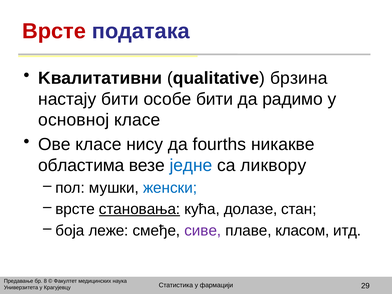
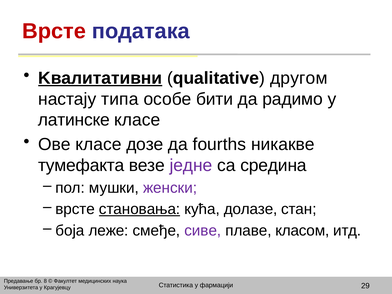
Kвалитативни underline: none -> present (100, 78)
брзина: брзина -> другом (299, 78)
настају бити: бити -> типа (120, 99)
основној: основној -> латинске (74, 120)
нису: нису -> дозе (145, 144)
областима: областима -> тумефакта (81, 165)
једне colour: blue -> purple (191, 165)
ликвору: ликвору -> средина (273, 165)
женски colour: blue -> purple (170, 188)
